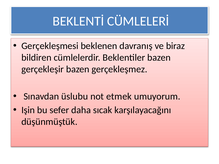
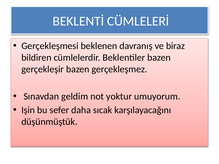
üslubu: üslubu -> geldim (75, 97)
etmek: etmek -> yoktur (119, 97)
